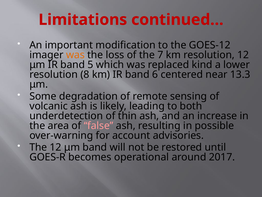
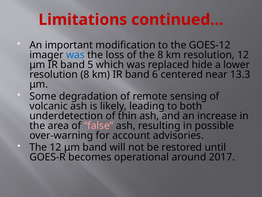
was colour: orange -> blue (75, 55)
the 7: 7 -> 8 (160, 55)
kind: kind -> hide (202, 65)
